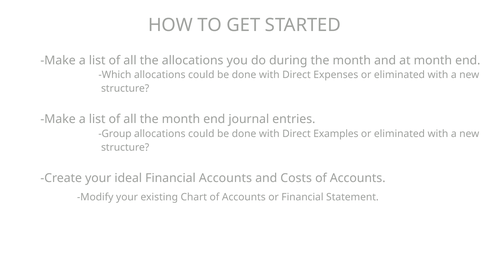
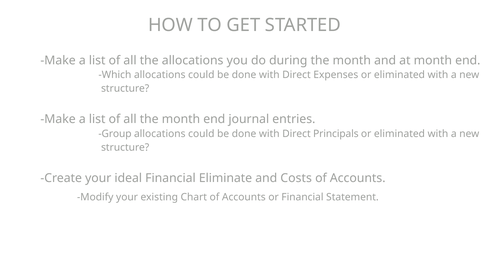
Examples: Examples -> Principals (336, 134)
Financial Accounts: Accounts -> Eliminate (225, 178)
